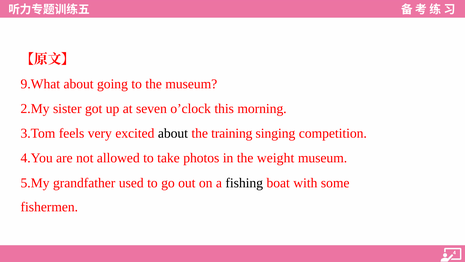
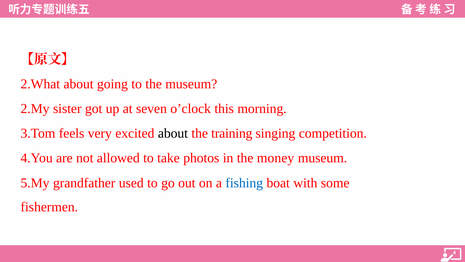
9.What: 9.What -> 2.What (40, 84)
weight: weight -> money (276, 158)
fishing colour: black -> blue (244, 183)
